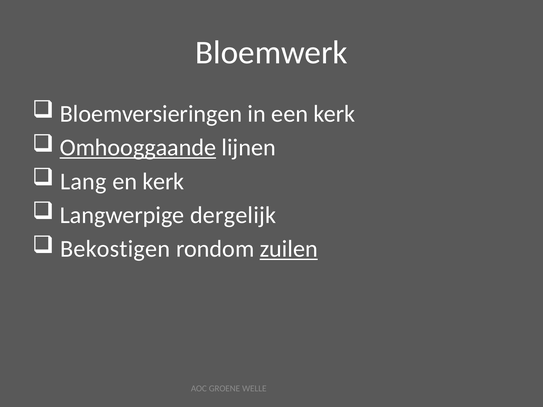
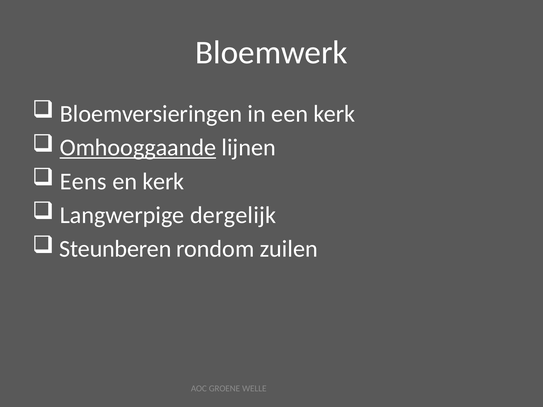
Lang: Lang -> Eens (83, 182)
Bekostigen: Bekostigen -> Steunberen (115, 249)
zuilen underline: present -> none (289, 249)
